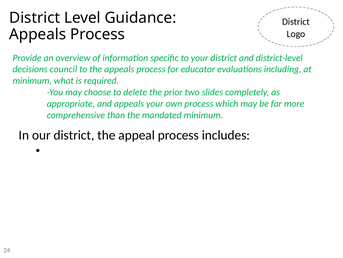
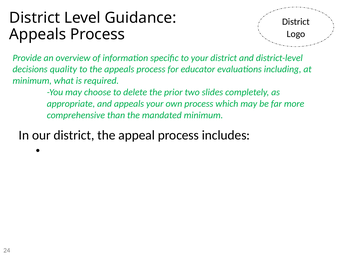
council: council -> quality (63, 69)
